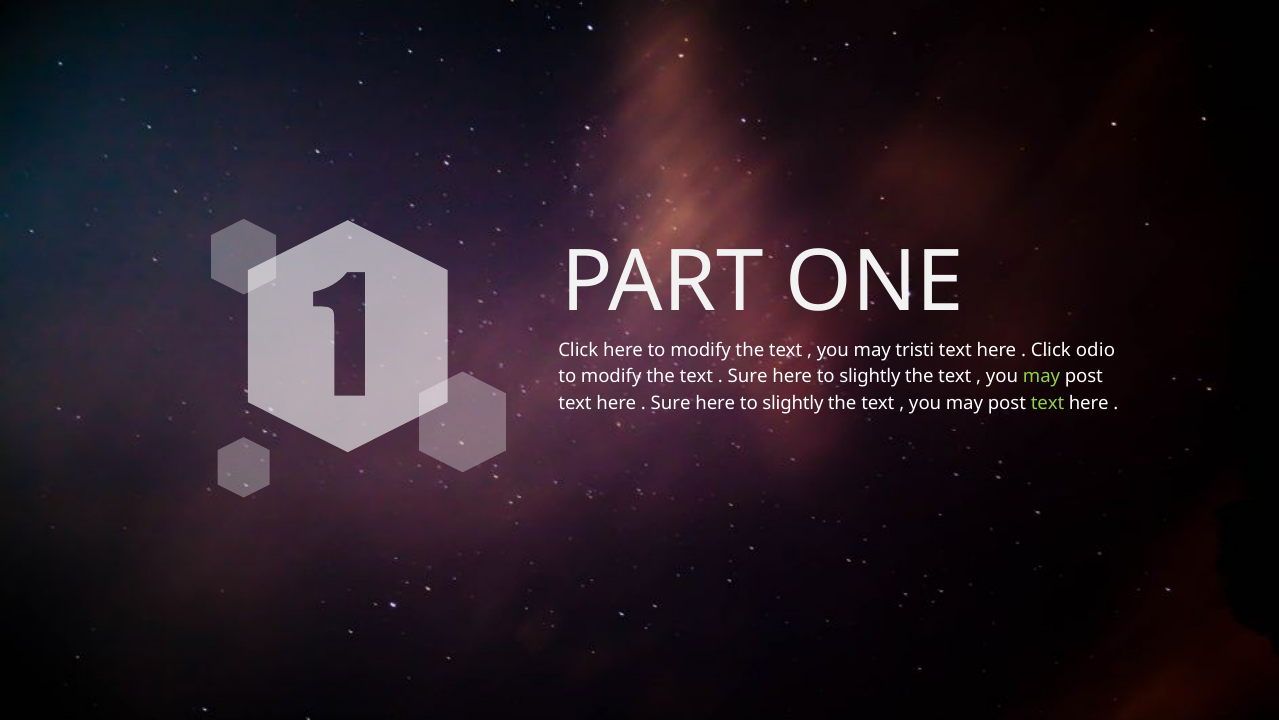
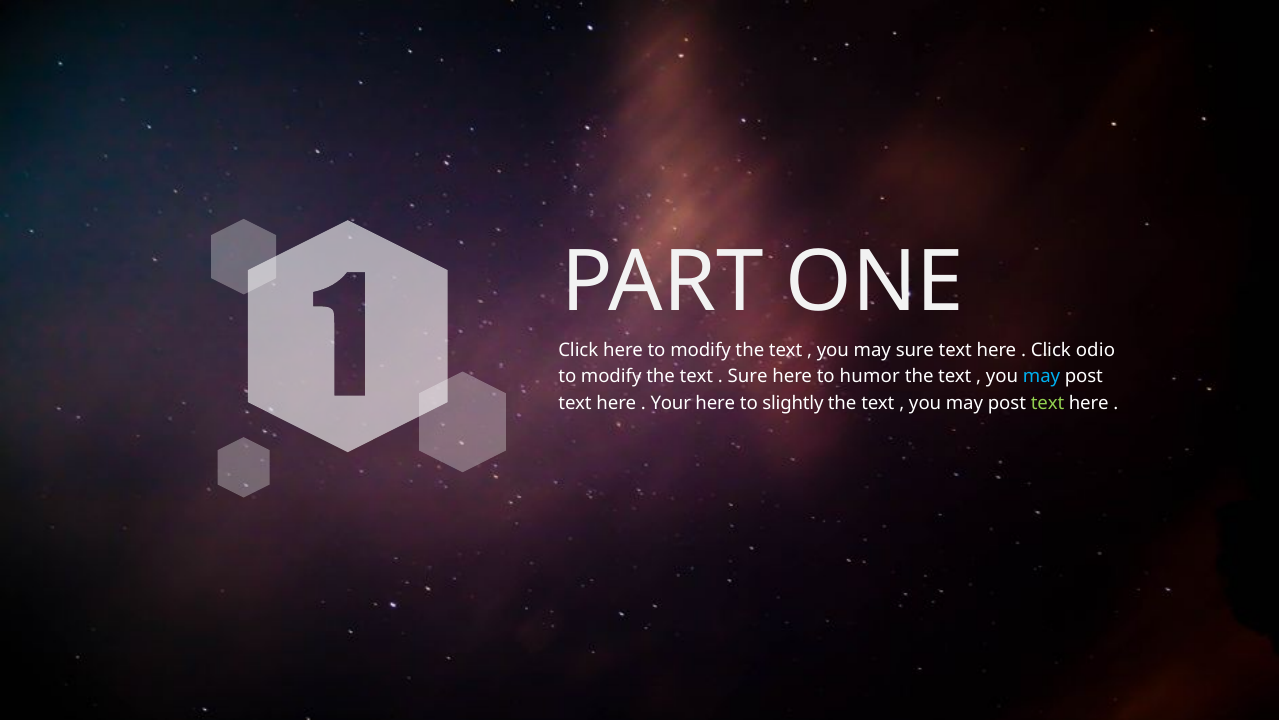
may tristi: tristi -> sure (915, 350)
slightly: slightly -> humor (870, 376)
may colour: light green -> light blue (1042, 376)
Sure: Sure -> Your (671, 403)
